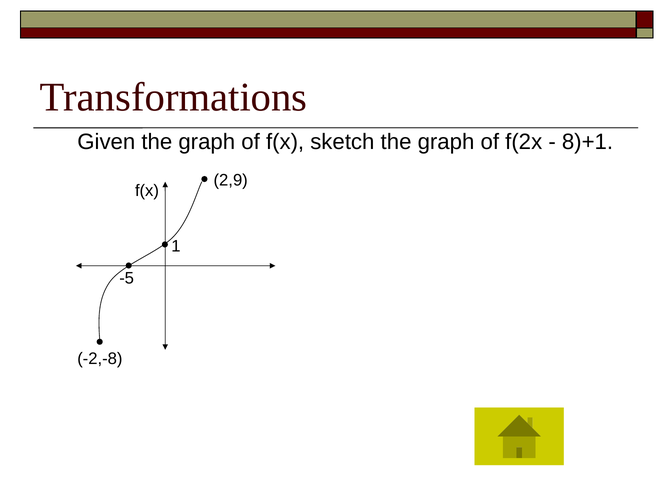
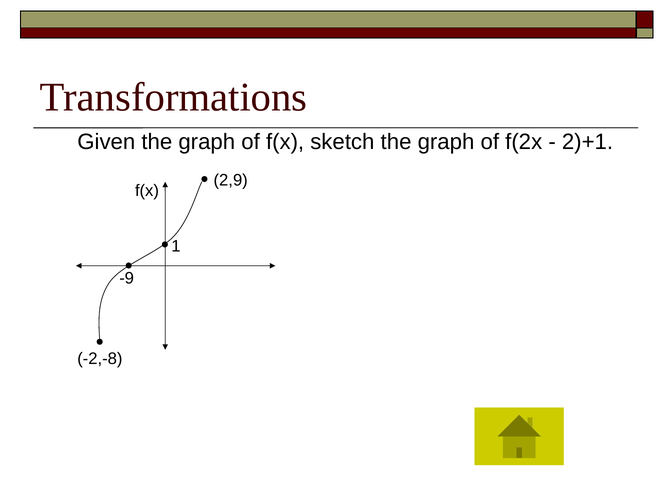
8)+1: 8)+1 -> 2)+1 (587, 142)
-5: -5 -> -9 (127, 278)
